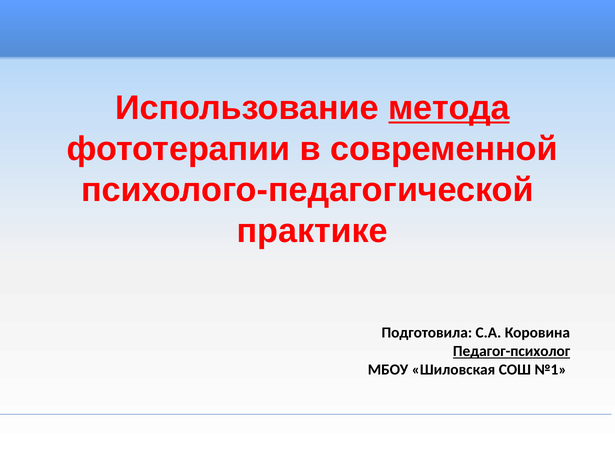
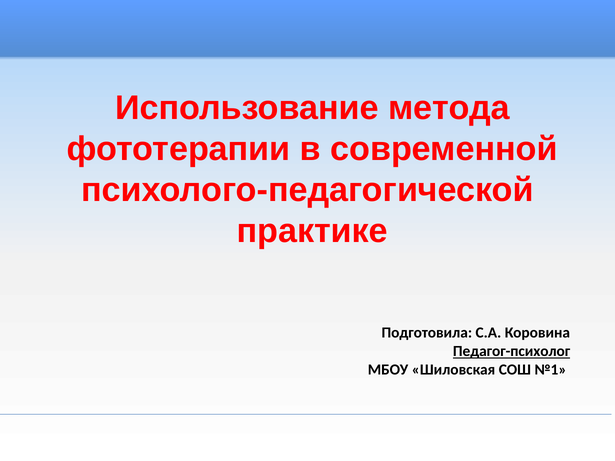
метода underline: present -> none (449, 108)
